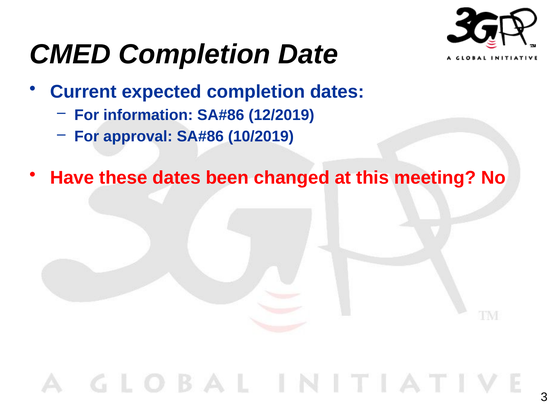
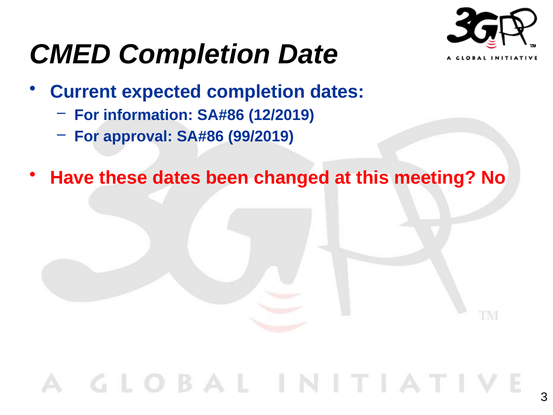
10/2019: 10/2019 -> 99/2019 (261, 136)
